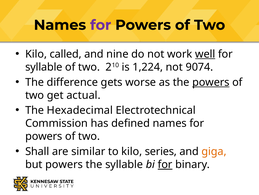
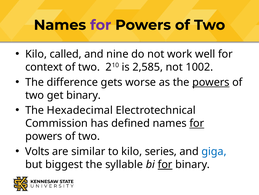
well underline: present -> none (205, 54)
syllable: syllable -> context (44, 67)
1,224: 1,224 -> 2,585 (148, 67)
9074: 9074 -> 1002 (199, 67)
get actual: actual -> binary (84, 95)
for underline: none -> present (197, 123)
Shall: Shall -> Volts (37, 151)
giga colour: orange -> blue (214, 151)
but powers: powers -> biggest (64, 164)
